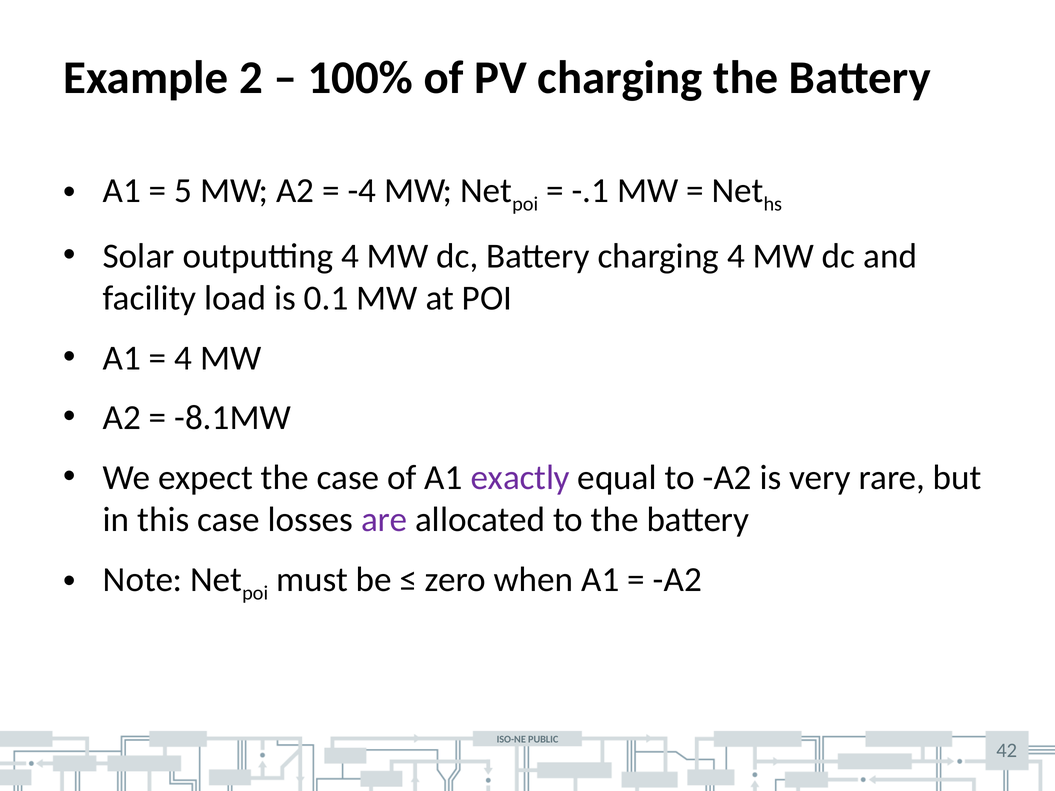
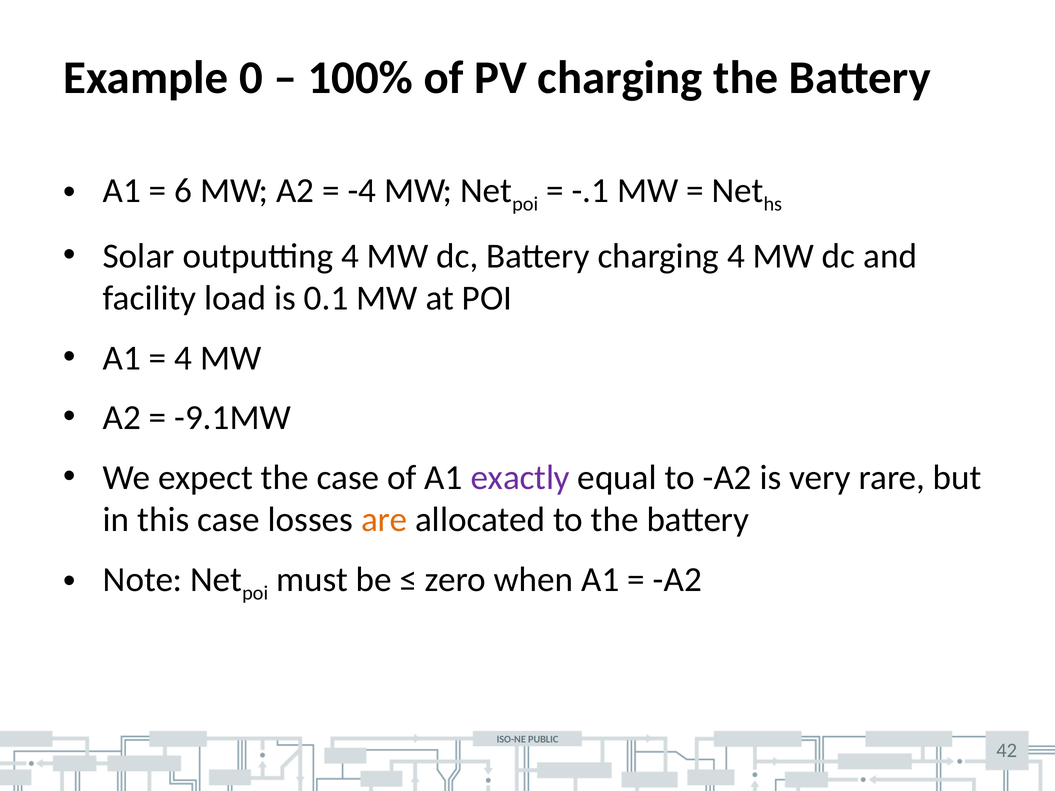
2: 2 -> 0 (251, 78)
5: 5 -> 6 (183, 191)
-8.1MW: -8.1MW -> -9.1MW (233, 418)
are colour: purple -> orange (384, 520)
